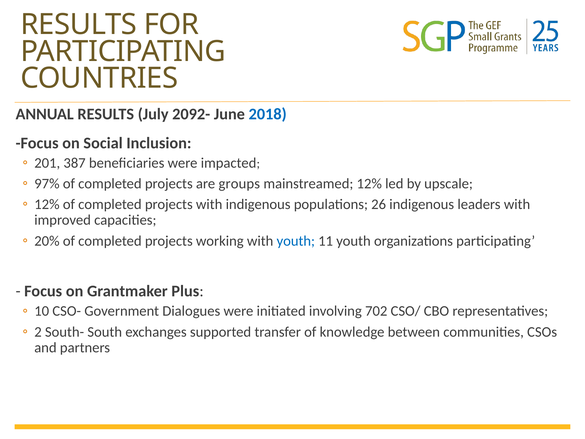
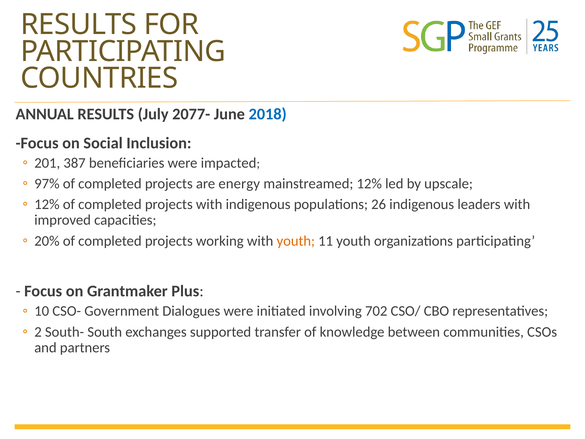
2092-: 2092- -> 2077- (191, 114)
groups: groups -> energy (239, 184)
youth colour: blue -> orange (296, 241)
